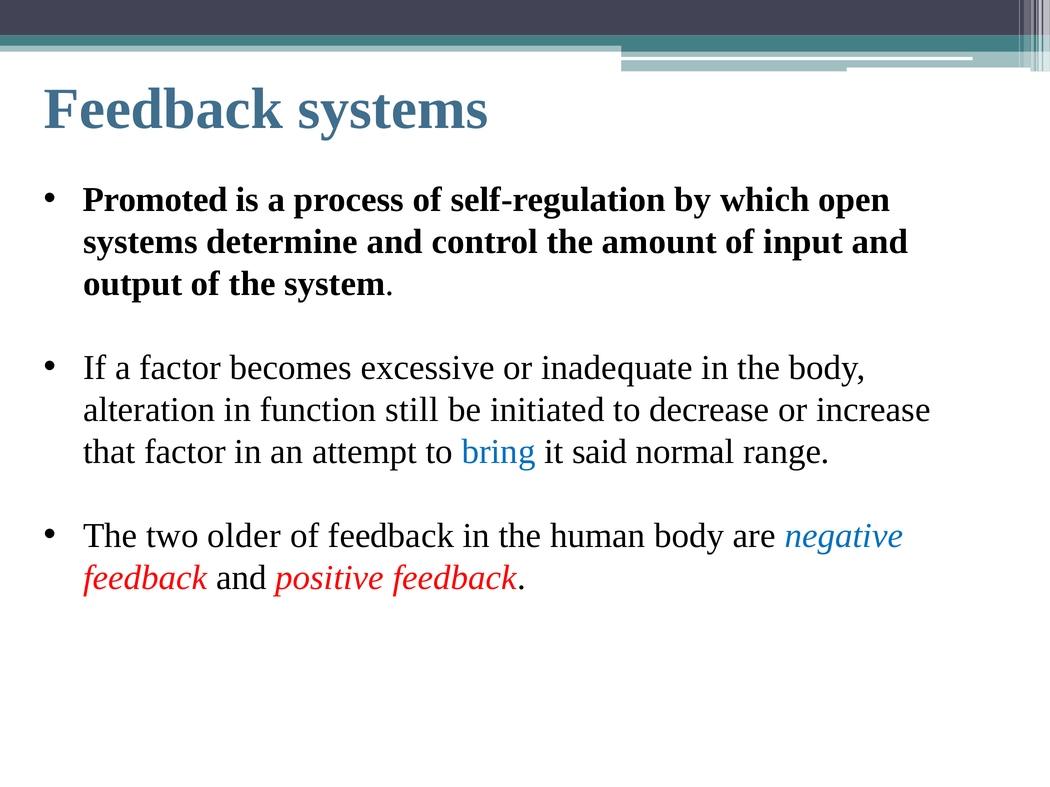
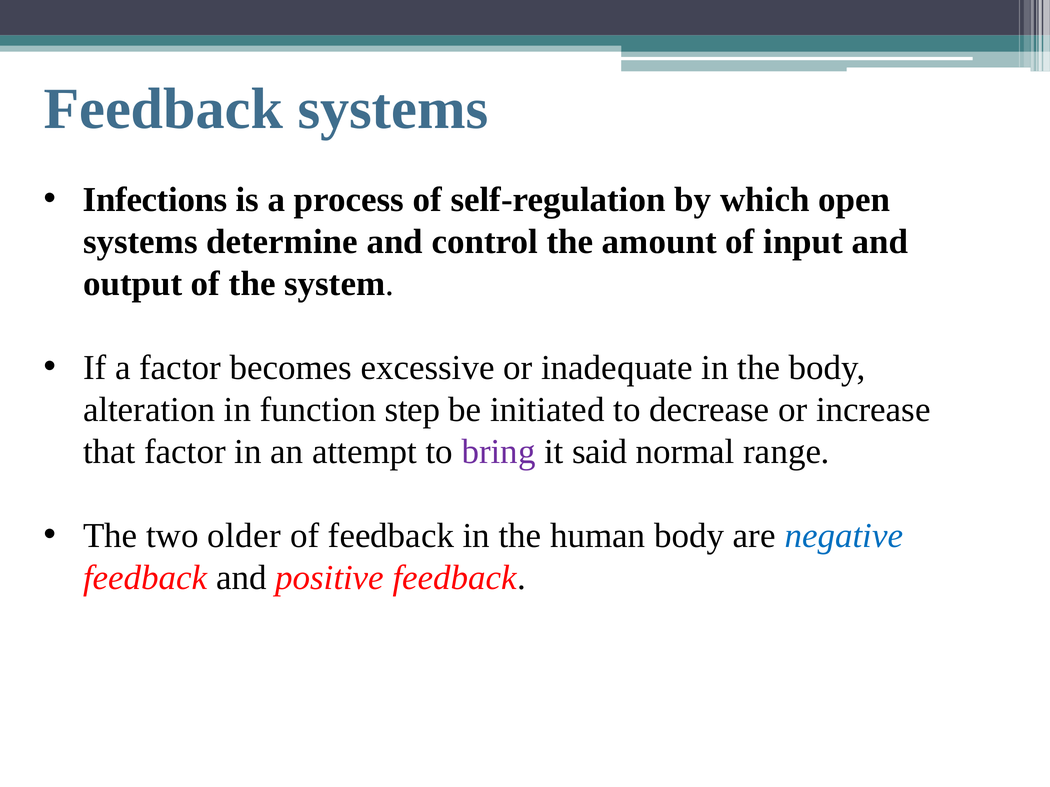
Promoted: Promoted -> Infections (155, 200)
still: still -> step (412, 410)
bring colour: blue -> purple (499, 452)
